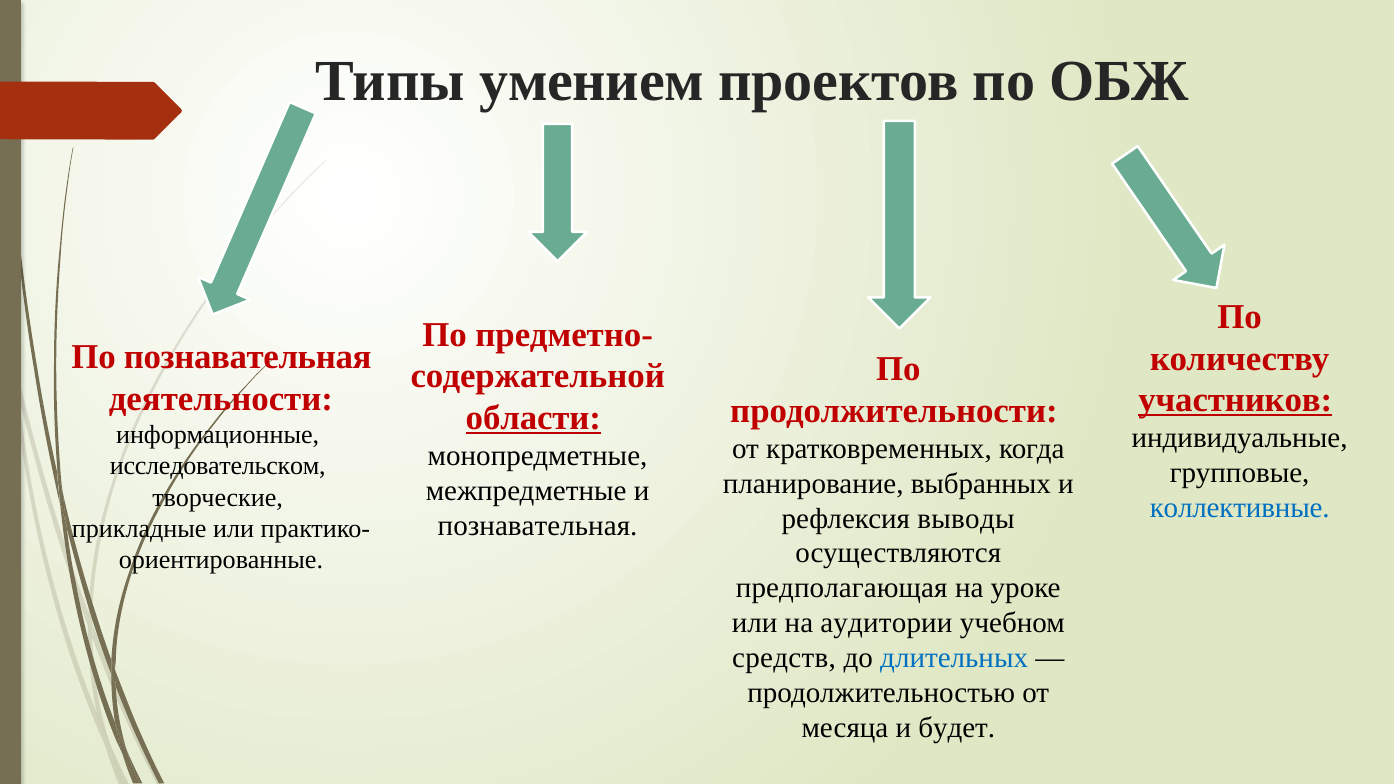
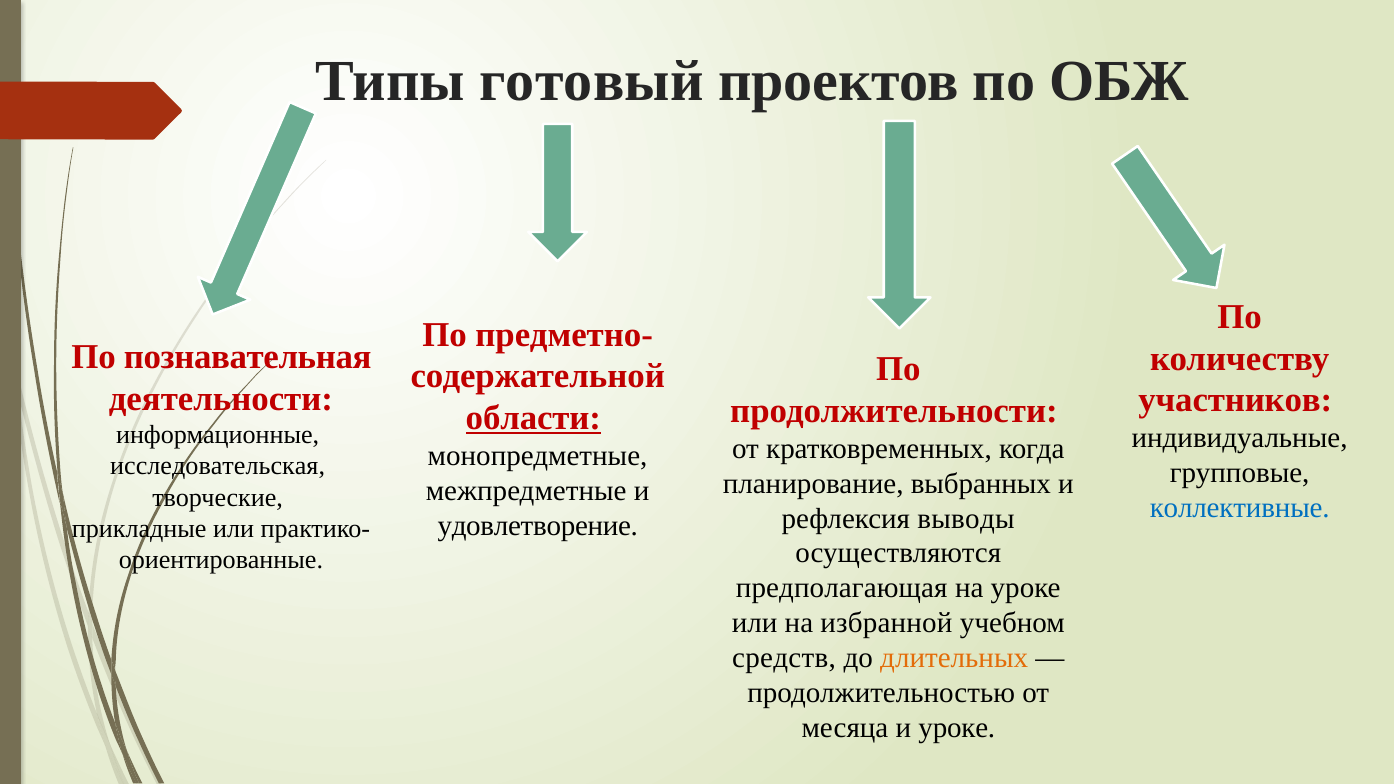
умением: умением -> готовый (591, 81)
участников underline: present -> none (1235, 400)
исследовательском: исследовательском -> исследовательская (218, 466)
познавательная: познавательная -> удовлетворение (538, 526)
аудитории: аудитории -> избранной (886, 623)
длительных colour: blue -> orange (954, 658)
и будет: будет -> уроке (957, 728)
